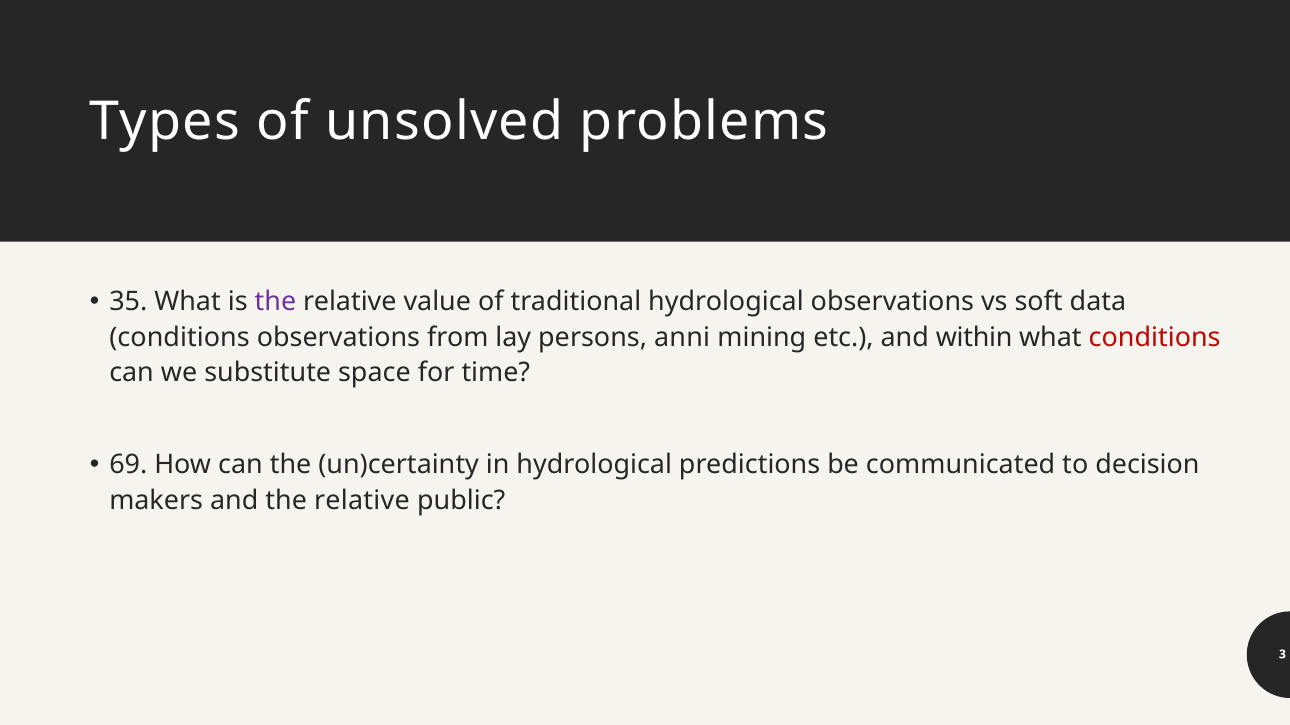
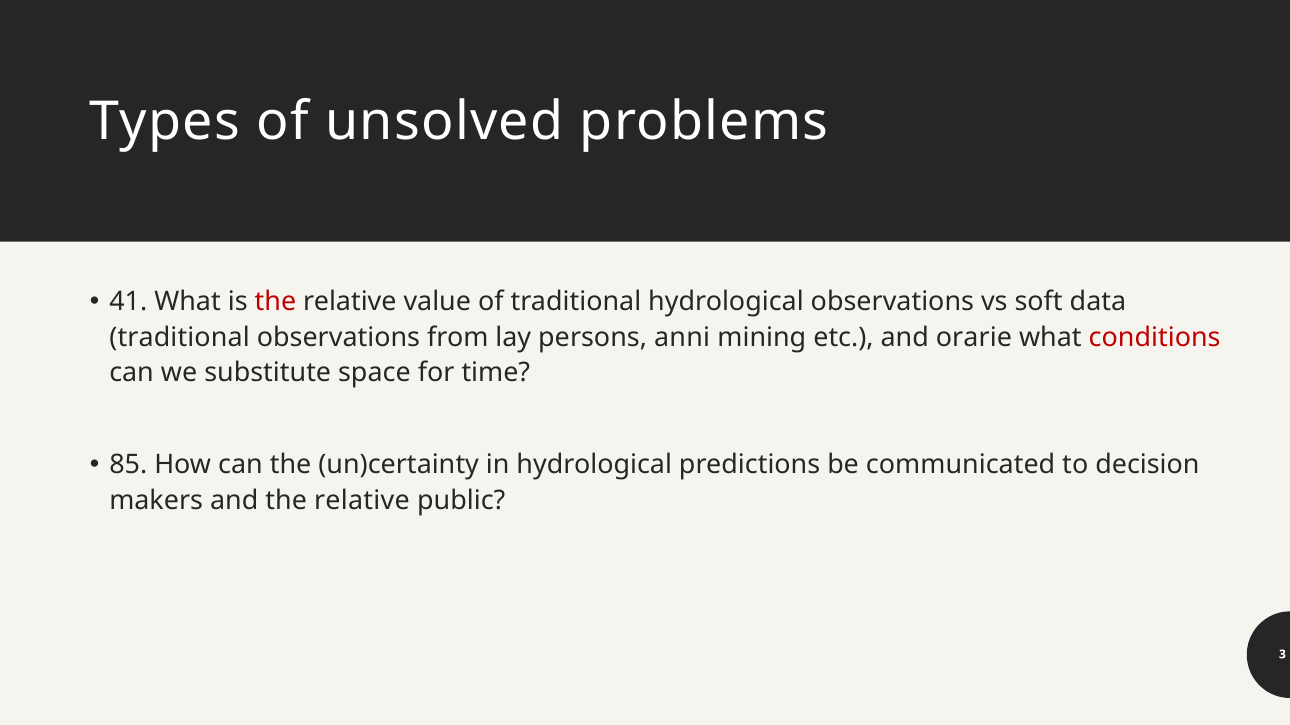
35: 35 -> 41 (128, 302)
the colour: purple -> red (275, 302)
conditions: conditions -> traditional (180, 338)
within: within -> orarie (974, 338)
69: 69 -> 85 (128, 466)
